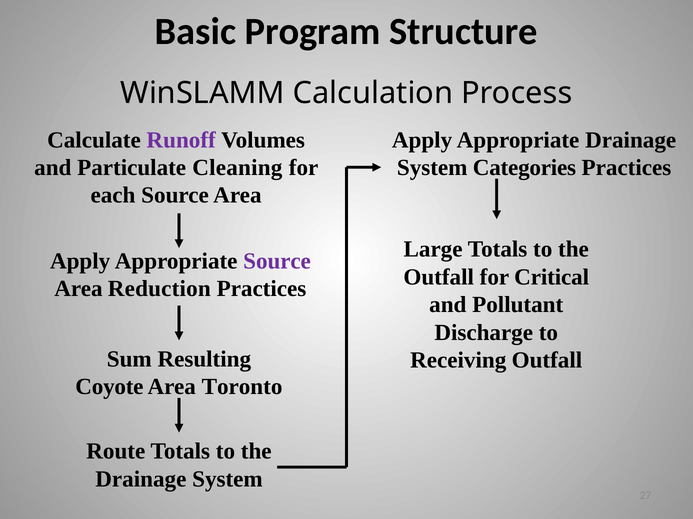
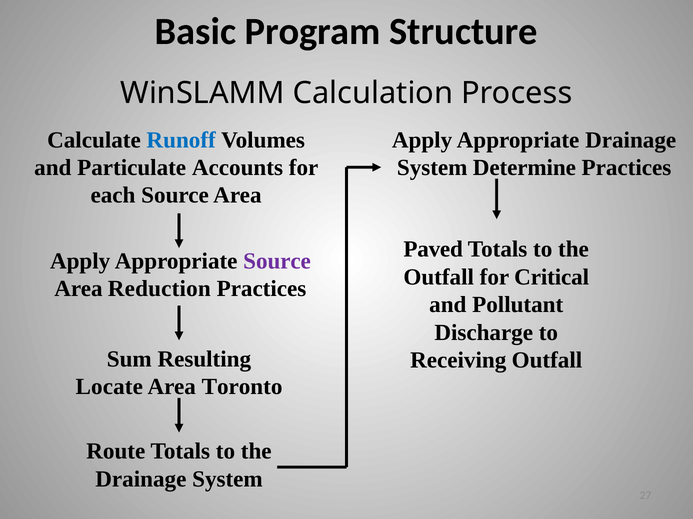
Runoff colour: purple -> blue (181, 140)
Cleaning: Cleaning -> Accounts (237, 168)
Categories: Categories -> Determine (524, 168)
Large: Large -> Paved (433, 250)
Coyote: Coyote -> Locate (109, 387)
